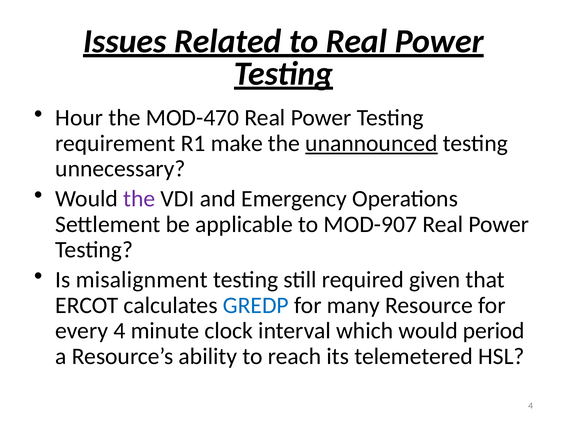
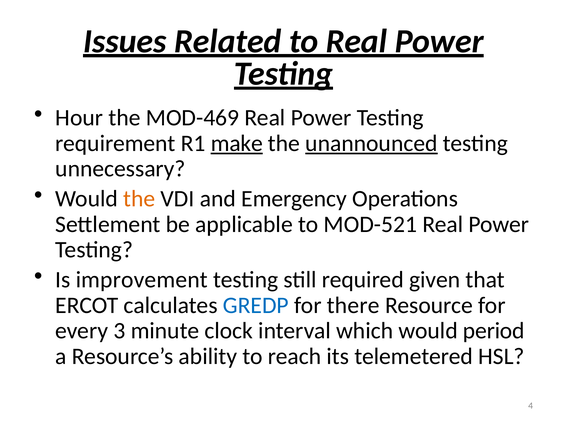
MOD-470: MOD-470 -> MOD-469 (193, 118)
make underline: none -> present (237, 143)
the colour: purple -> orange (139, 199)
MOD-907: MOD-907 -> MOD-521 (370, 224)
misalignment: misalignment -> improvement (142, 280)
many: many -> there (353, 306)
every 4: 4 -> 3 (119, 331)
